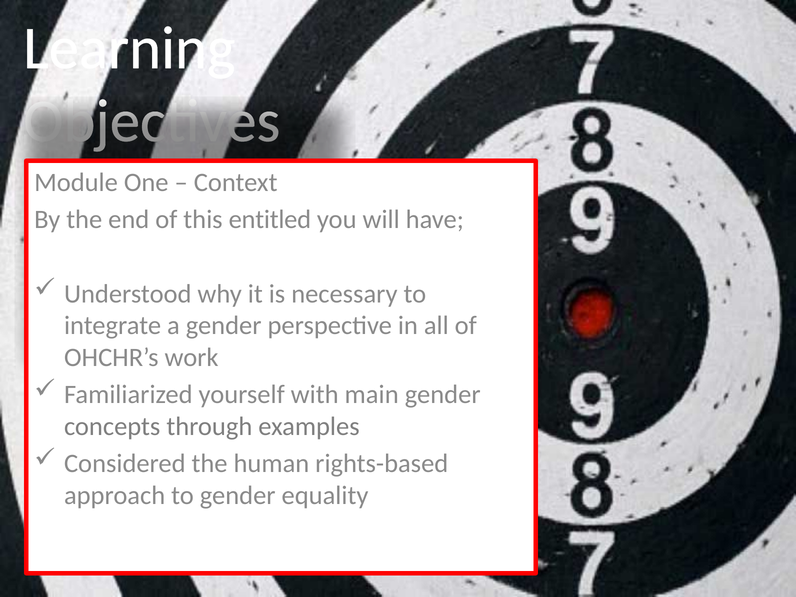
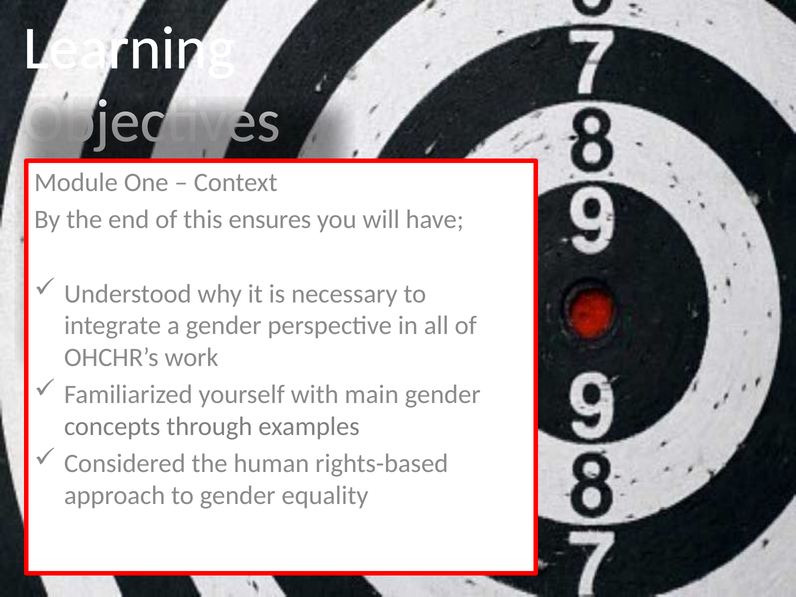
entitled: entitled -> ensures (270, 220)
